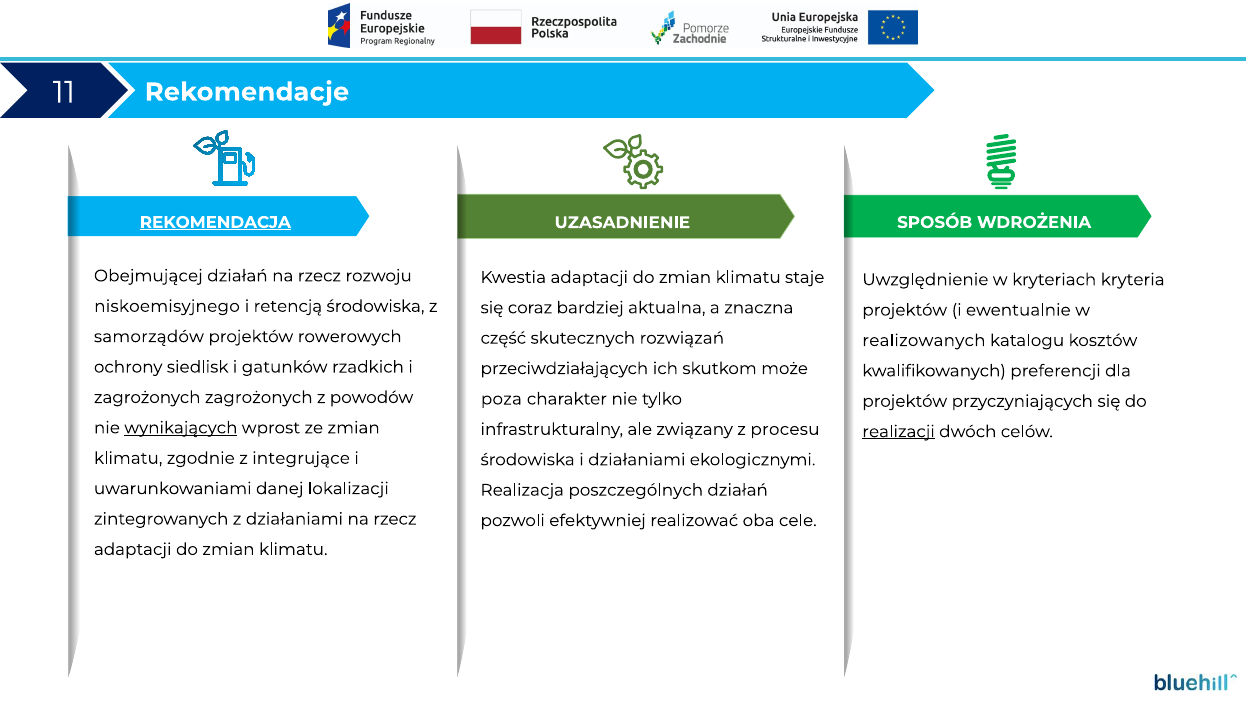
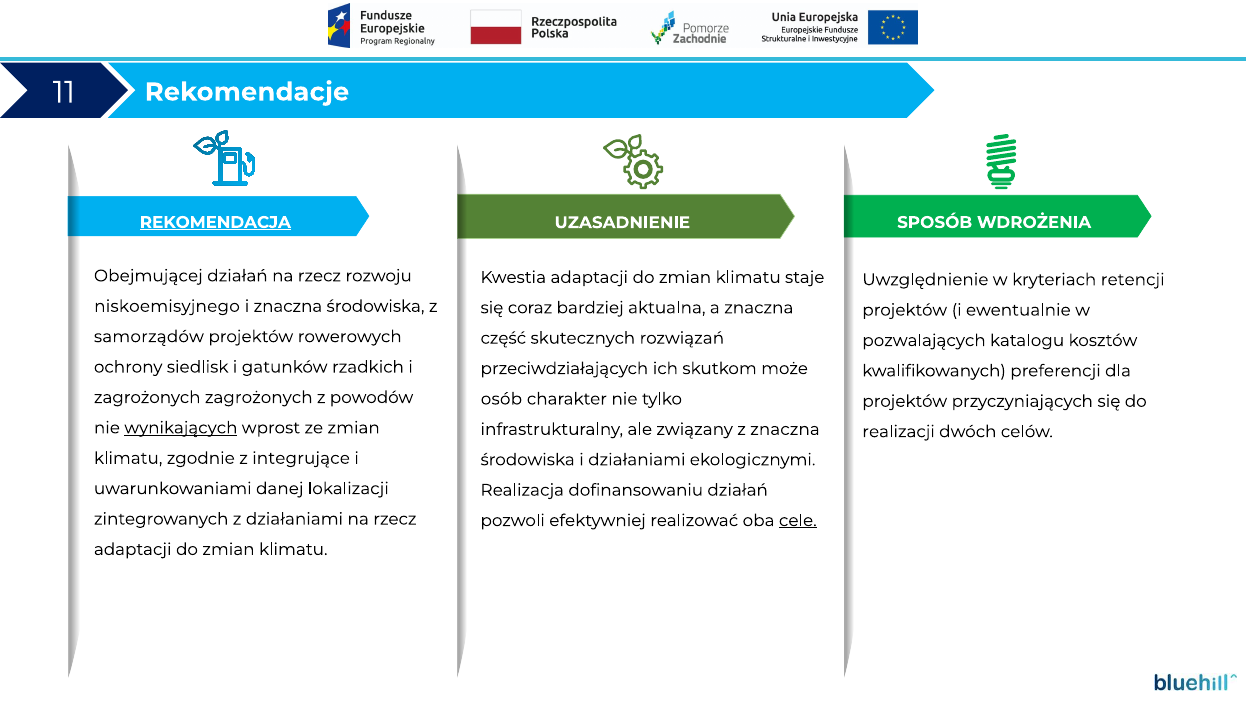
kryteria: kryteria -> retencji (1133, 280)
i retencją: retencją -> znaczna (288, 306)
realizowanych: realizowanych -> pozwalających (924, 340)
poza: poza -> osób (501, 399)
z procesu: procesu -> znaczna (785, 429)
realizacji underline: present -> none (899, 432)
poszczególnych: poszczególnych -> dofinansowaniu (636, 490)
cele underline: none -> present (798, 520)
